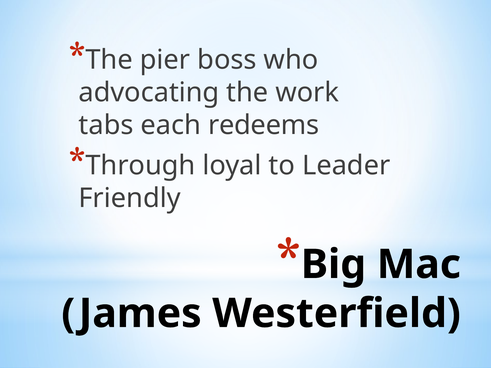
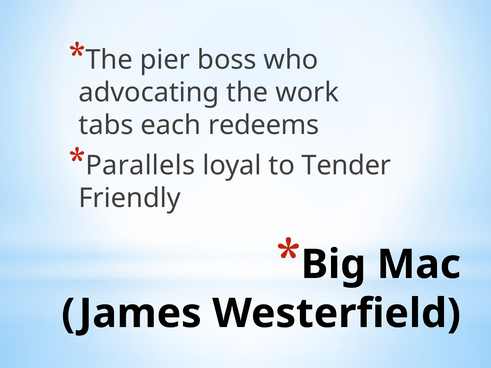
Through: Through -> Parallels (140, 166)
Leader: Leader -> Tender (346, 166)
